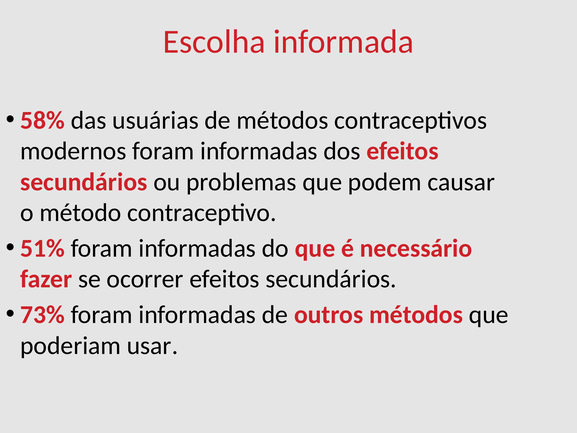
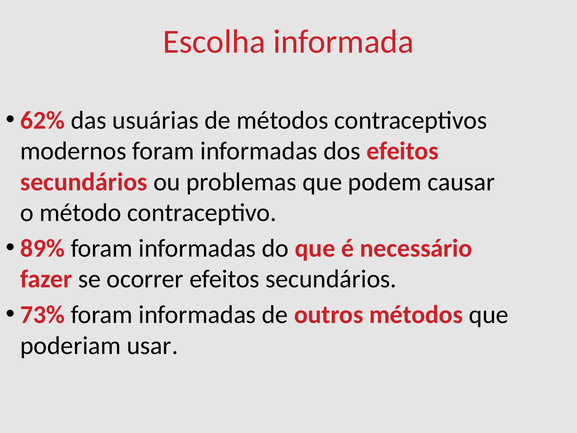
58%: 58% -> 62% (43, 120)
51%: 51% -> 89% (43, 248)
